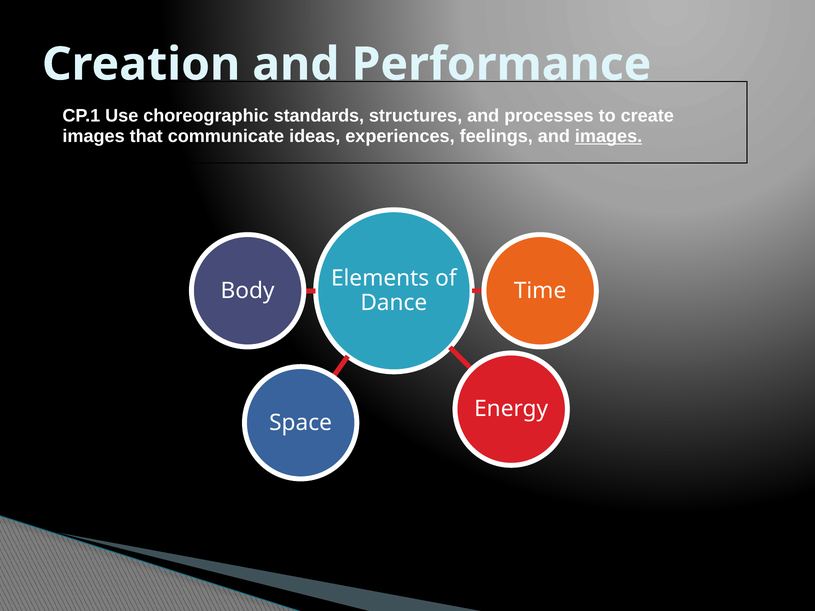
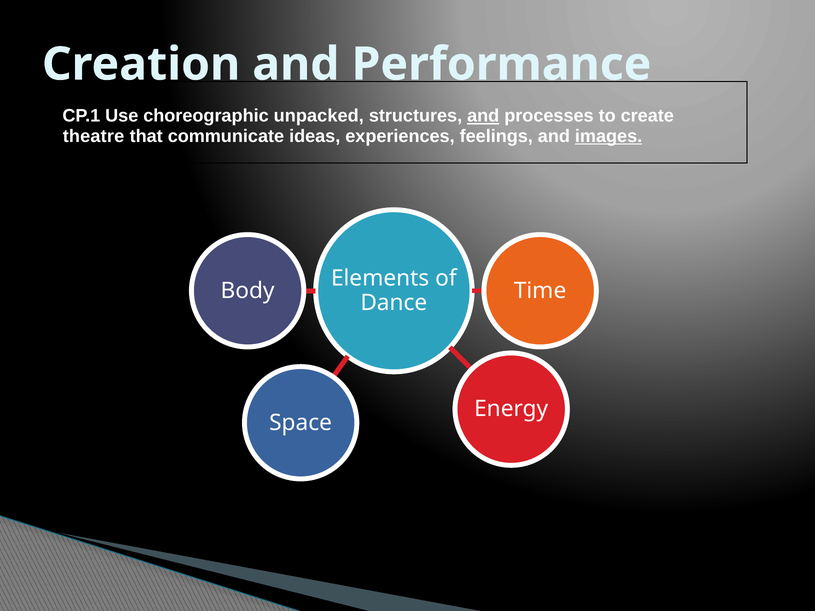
standards: standards -> unpacked (319, 116)
and underline: none -> present (483, 116)
images: images -> theatre (93, 136)
